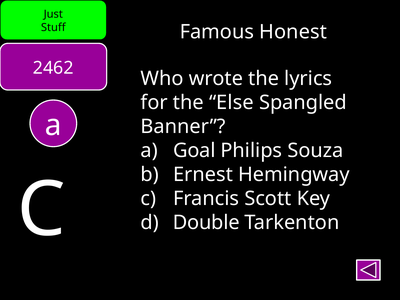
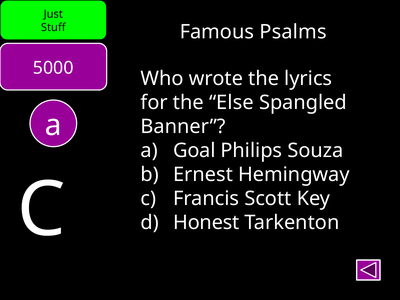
Honest: Honest -> Psalms (293, 32)
2462: 2462 -> 5000 (53, 68)
Double: Double -> Honest (206, 223)
